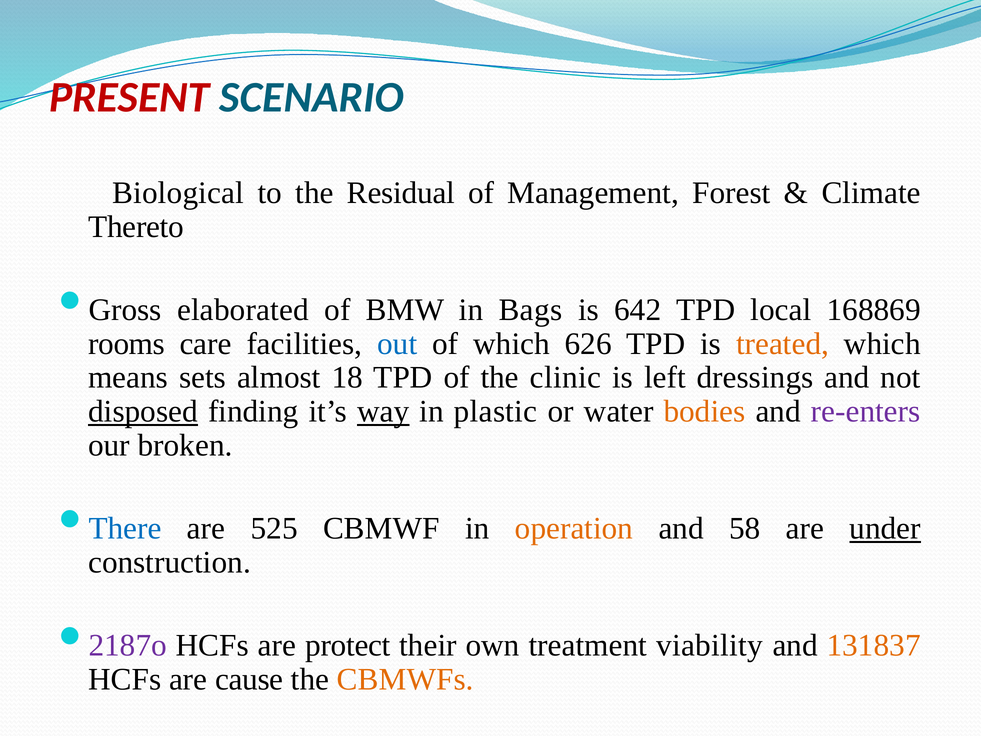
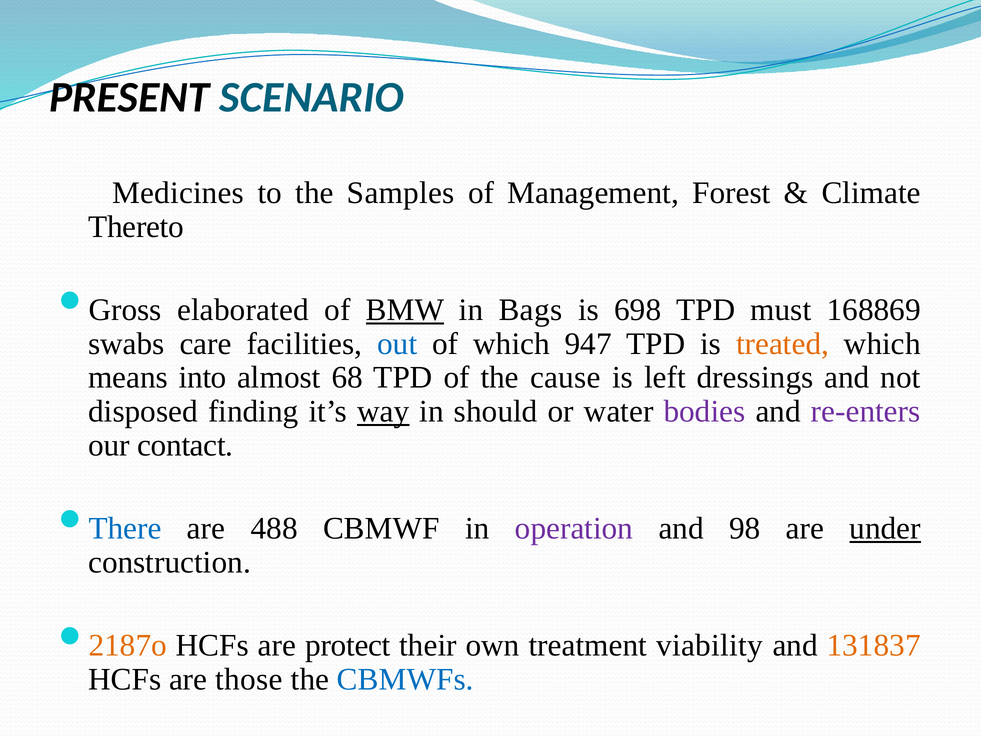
PRESENT colour: red -> black (129, 97)
Biological: Biological -> Medicines (178, 193)
Residual: Residual -> Samples (401, 193)
BMW underline: none -> present (405, 310)
642: 642 -> 698 (638, 310)
local: local -> must (781, 310)
rooms: rooms -> swabs (126, 344)
626: 626 -> 947 (588, 344)
sets: sets -> into (203, 377)
18: 18 -> 68 (347, 377)
clinic: clinic -> cause (565, 377)
disposed underline: present -> none (143, 411)
plastic: plastic -> should (496, 411)
bodies colour: orange -> purple (705, 411)
broken: broken -> contact (185, 445)
525: 525 -> 488 (274, 528)
operation colour: orange -> purple (574, 528)
58: 58 -> 98 (745, 528)
2187o colour: purple -> orange (128, 645)
cause: cause -> those (249, 679)
CBMWFs colour: orange -> blue (405, 679)
